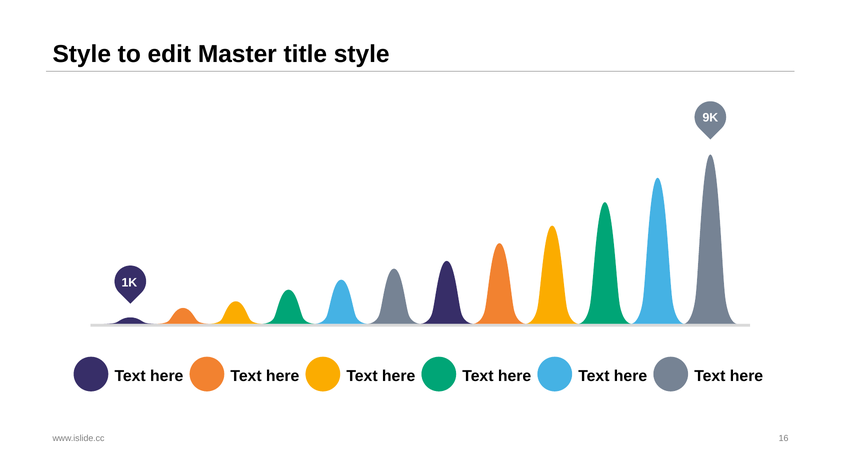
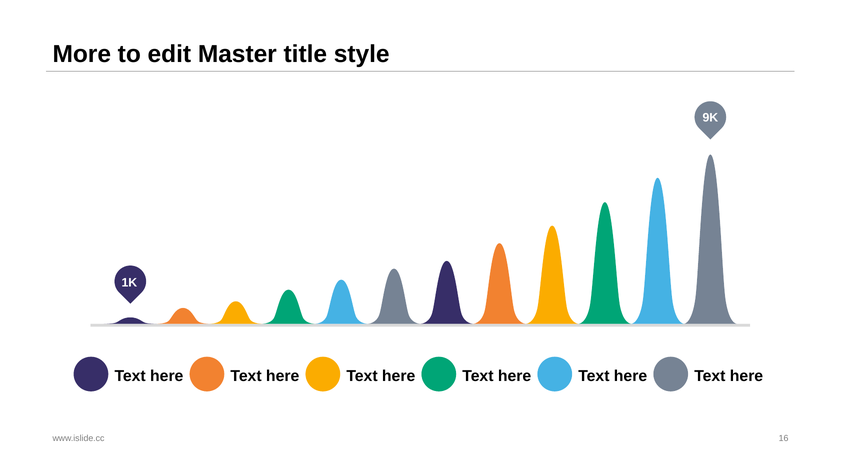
Style: Style -> More (82, 54)
